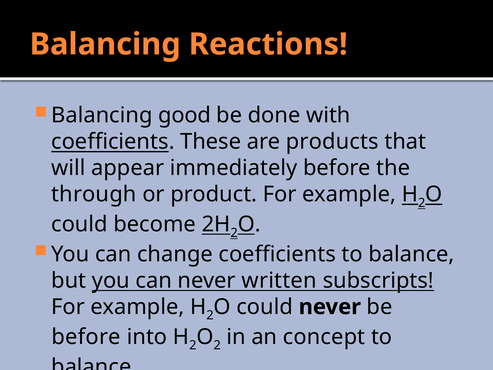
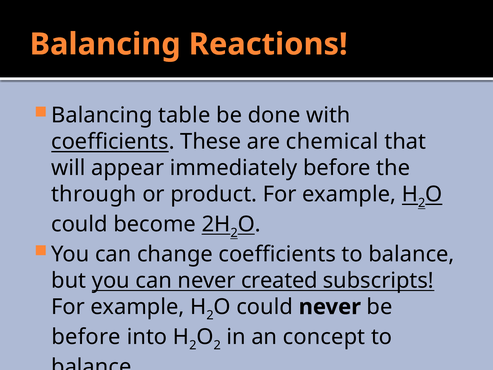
good: good -> table (184, 115)
products: products -> chemical (332, 142)
written: written -> created (279, 280)
